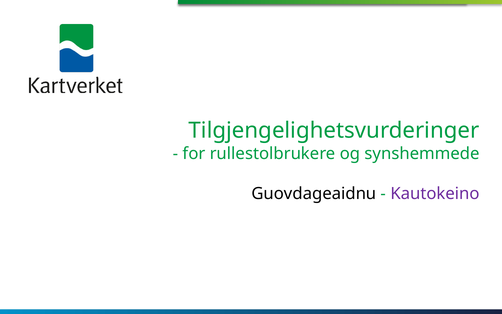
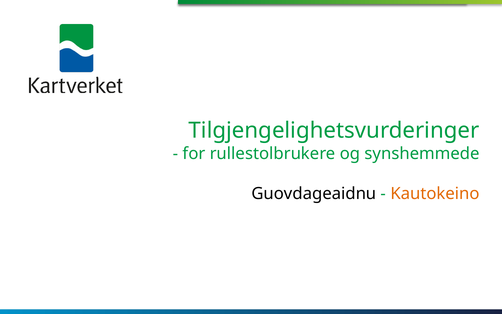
Kautokeino colour: purple -> orange (435, 194)
